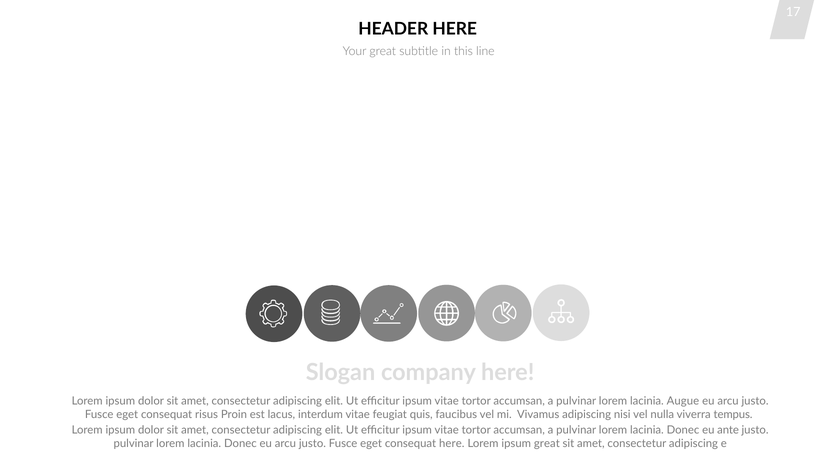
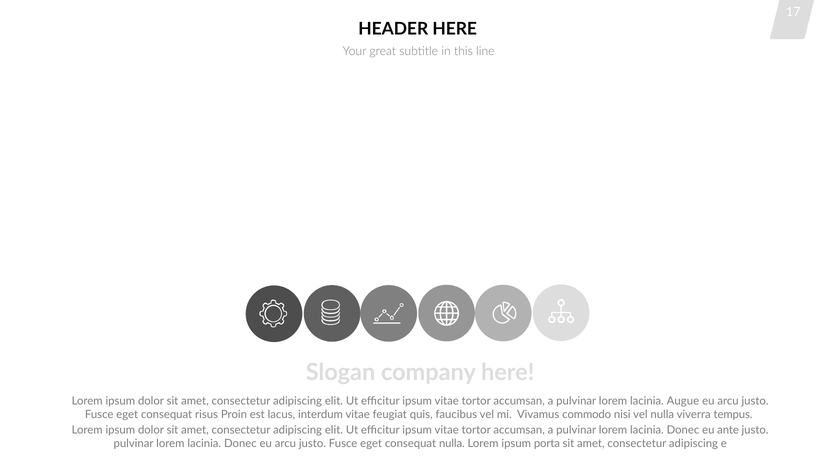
Vivamus adipiscing: adipiscing -> commodo (587, 415)
consequat here: here -> nulla (452, 444)
ipsum great: great -> porta (547, 444)
